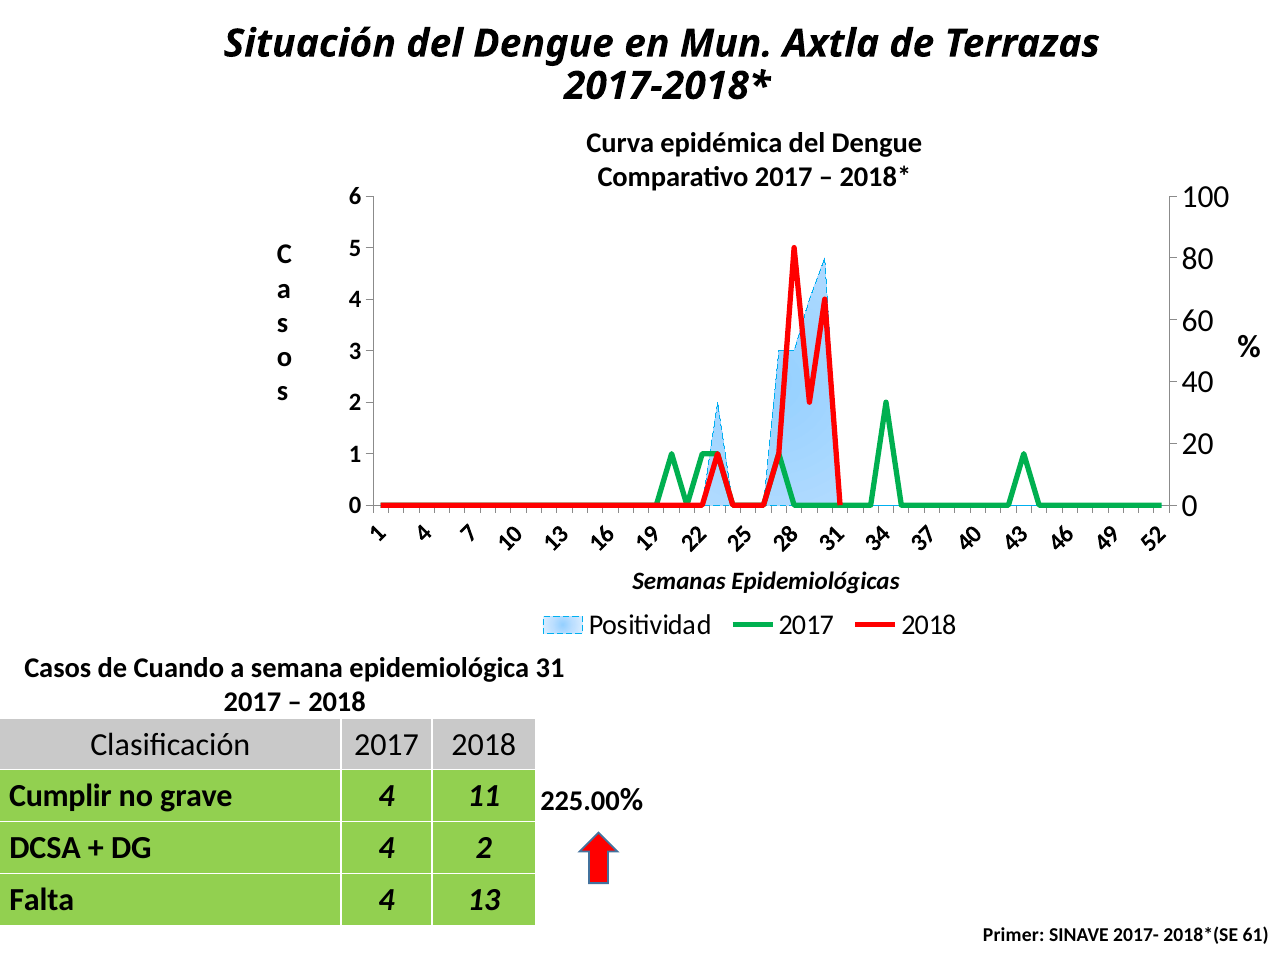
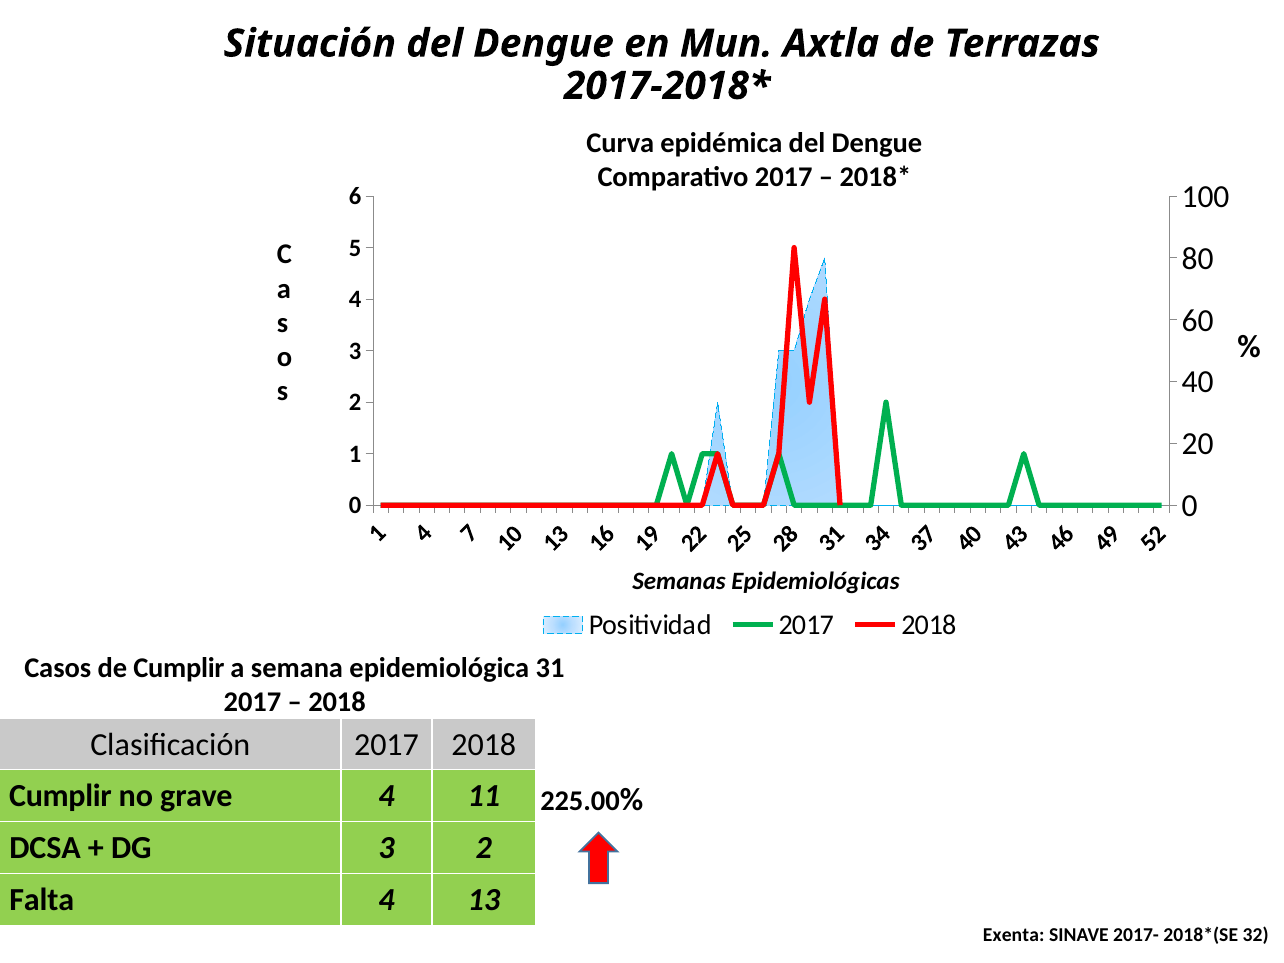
de Cuando: Cuando -> Cumplir (179, 668)
DG 4: 4 -> 3 (386, 848)
Primer: Primer -> Exenta (1014, 935)
61: 61 -> 32 (1256, 935)
